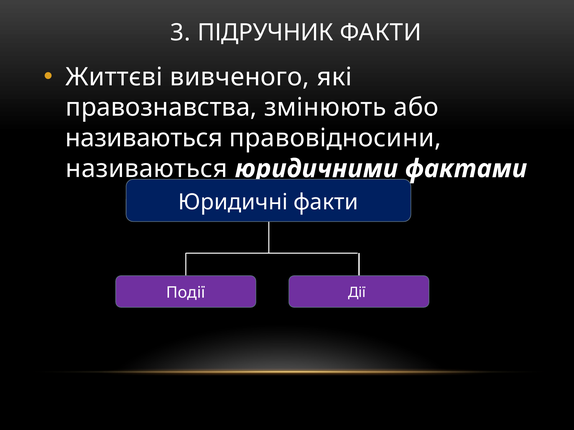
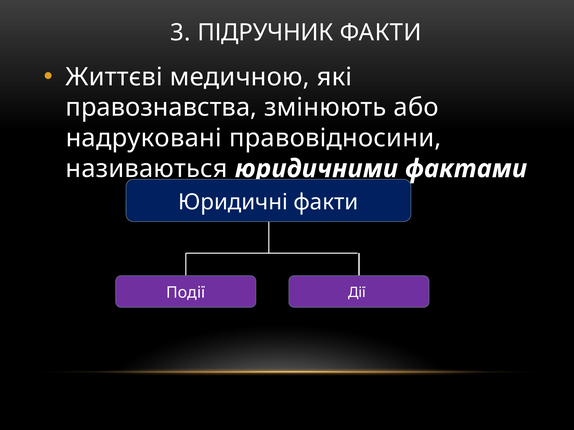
вивченого: вивченого -> медичною (240, 77)
називаються: називаються -> надруковані (144, 138)
